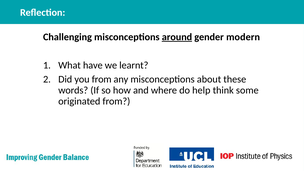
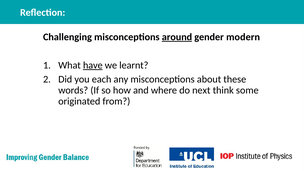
have underline: none -> present (93, 65)
you from: from -> each (102, 79)
help: help -> next (201, 90)
